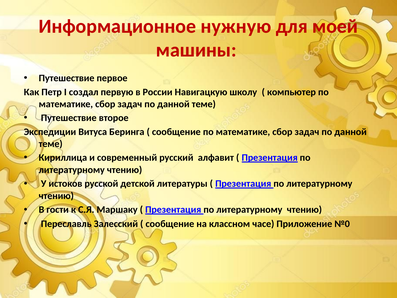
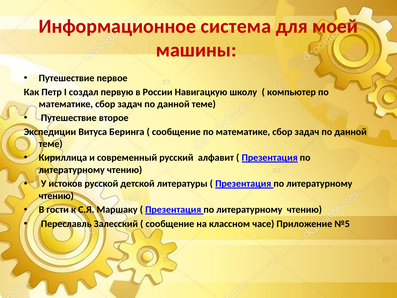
нужную: нужную -> система (236, 26)
№0: №0 -> №5 (342, 224)
